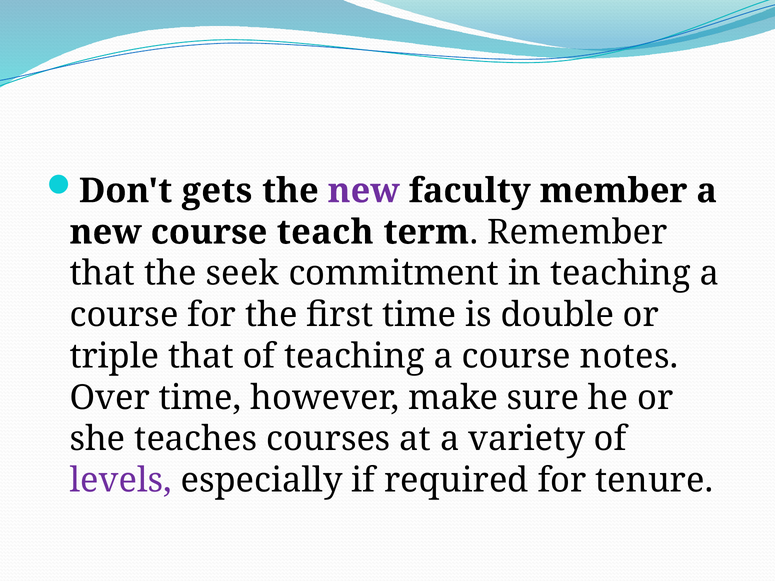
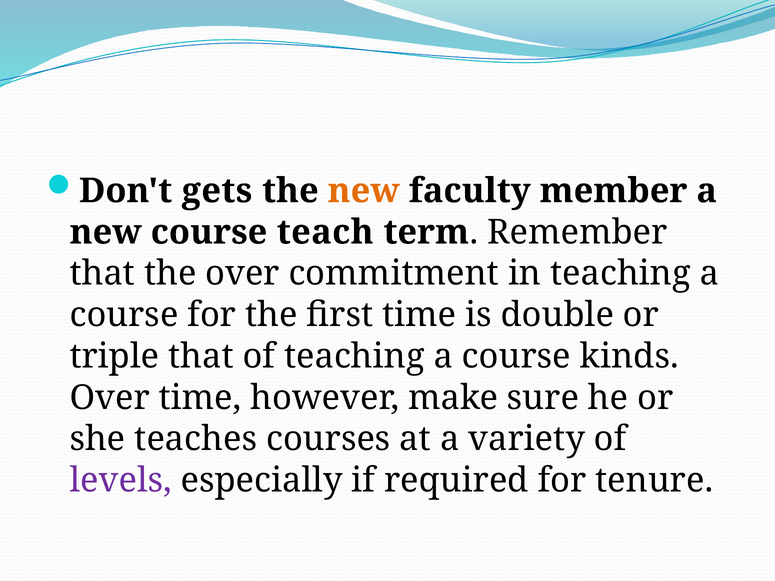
new colour: purple -> orange (364, 191)
the seek: seek -> over (243, 274)
notes: notes -> kinds (629, 356)
